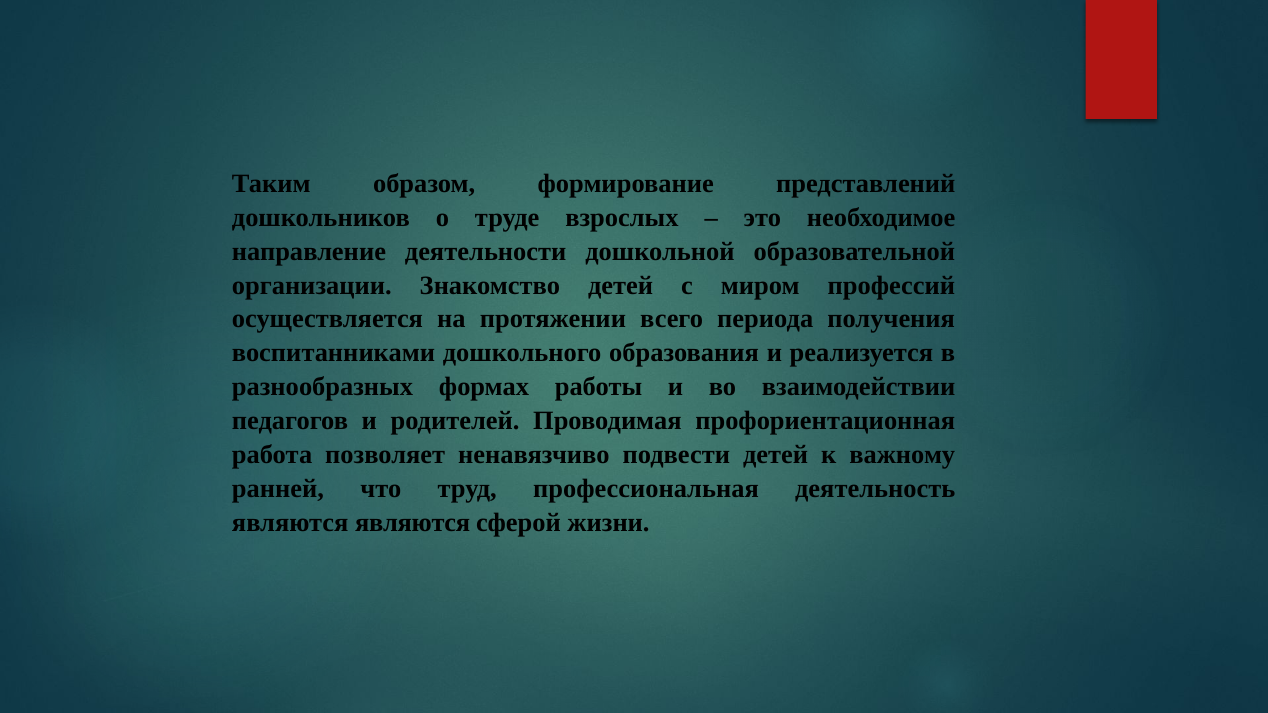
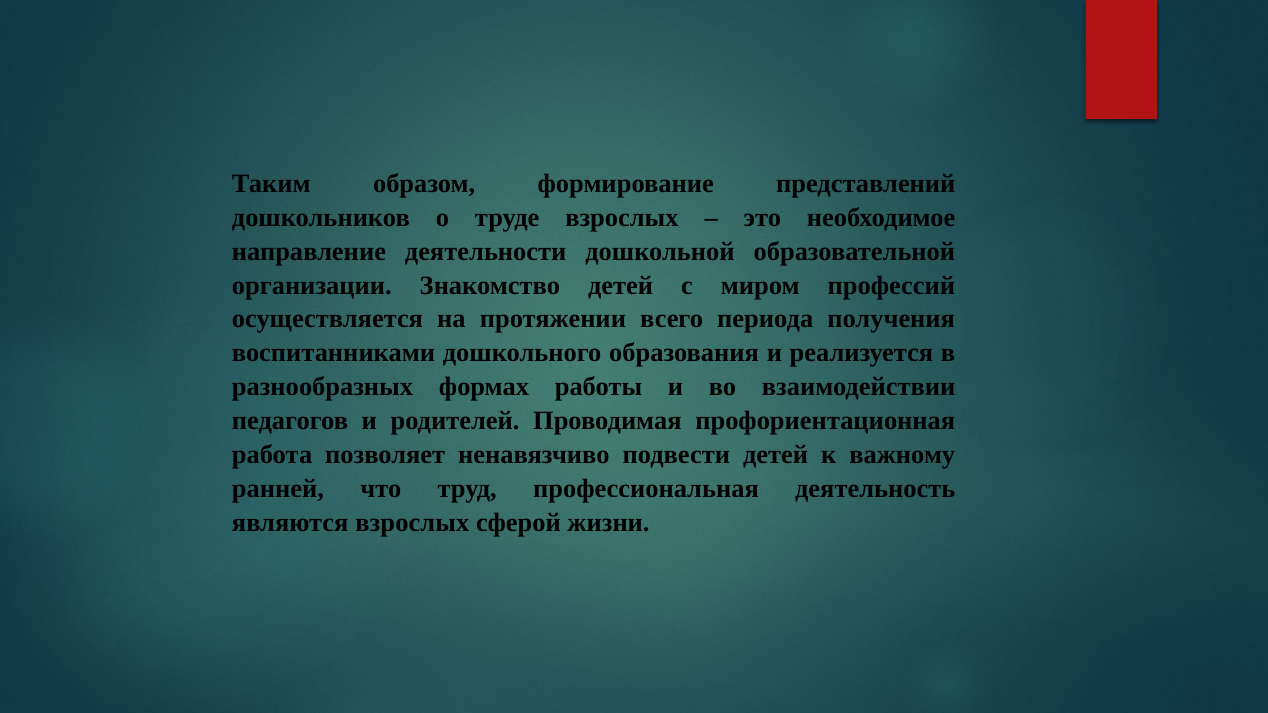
являются являются: являются -> взрослых (412, 523)
